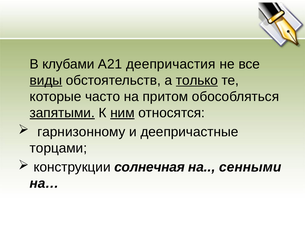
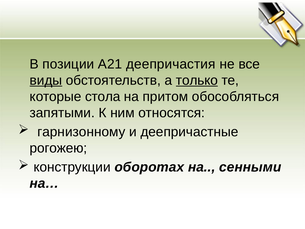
клубами: клубами -> позиции (68, 64)
часто: часто -> стола (103, 97)
запятыми underline: present -> none (62, 113)
ним underline: present -> none (122, 113)
торцами: торцами -> рогожею (58, 148)
солнечная: солнечная -> оборотах (149, 167)
